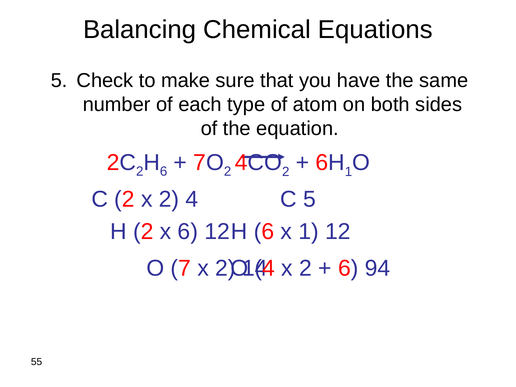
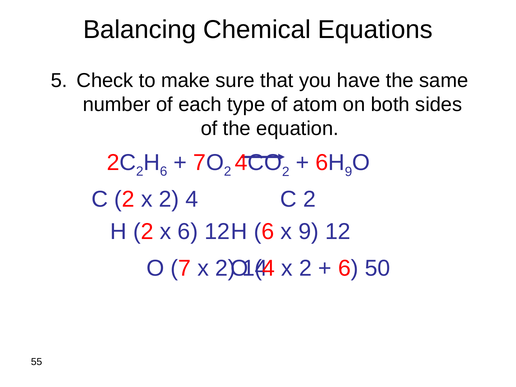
1: 1 -> 9 (348, 172)
2 5: 5 -> 2 (310, 199)
x 1: 1 -> 9 (309, 232)
94: 94 -> 50 (377, 268)
